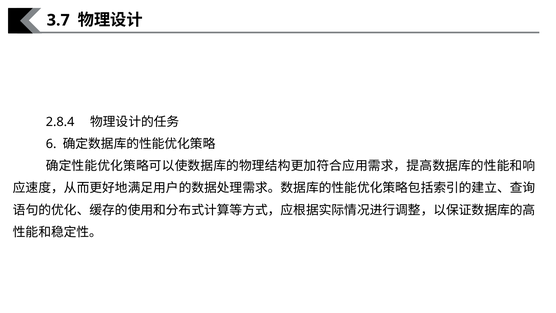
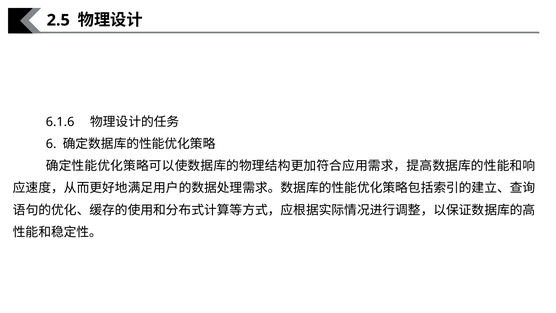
3.7: 3.7 -> 2.5 (58, 20)
2.8.4: 2.8.4 -> 6.1.6 (60, 122)
